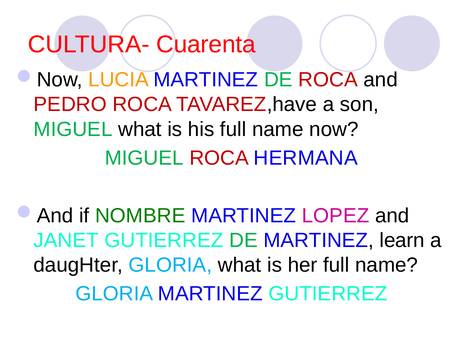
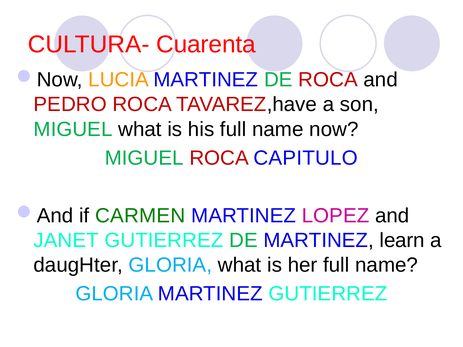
HERMANA: HERMANA -> CAPITULO (306, 158)
NOMBRE: NOMBRE -> CARMEN (140, 216)
